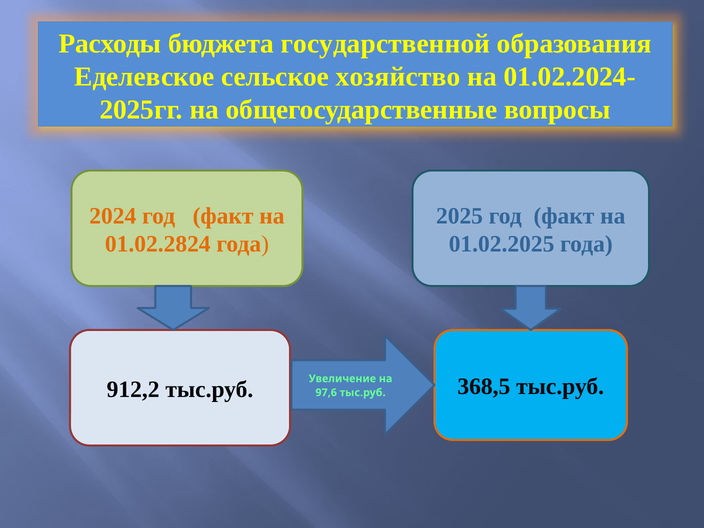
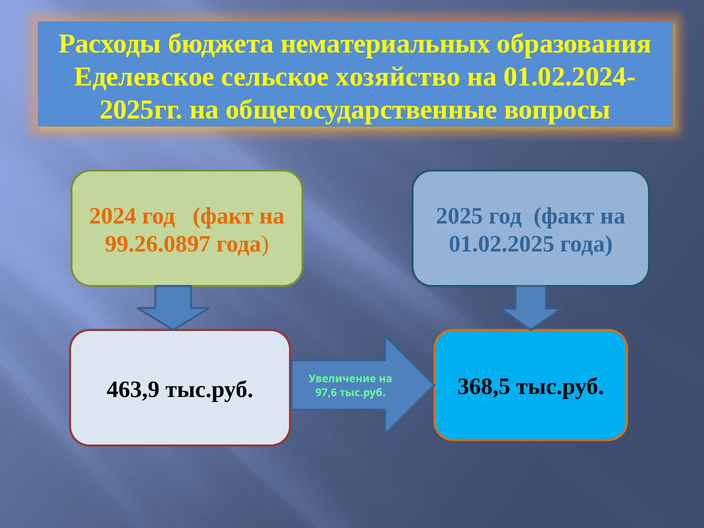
государственной: государственной -> нематериальных (386, 44)
01.02.2824: 01.02.2824 -> 99.26.0897 (158, 244)
912,2: 912,2 -> 463,9 (133, 389)
